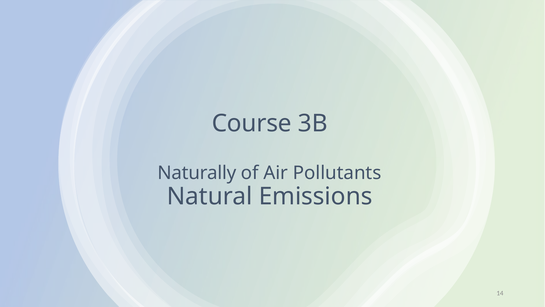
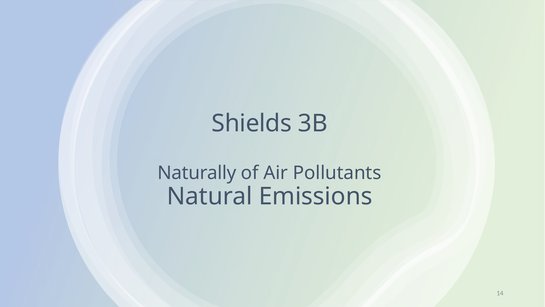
Course: Course -> Shields (252, 123)
